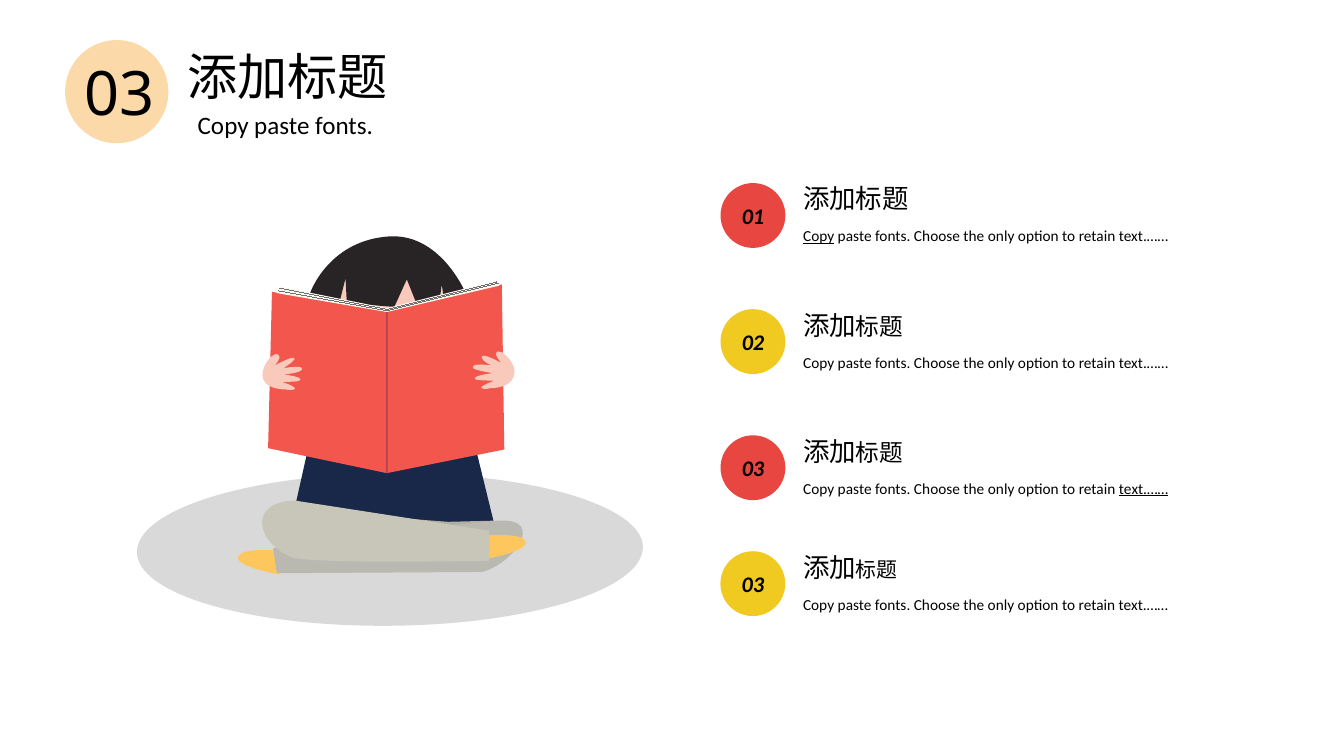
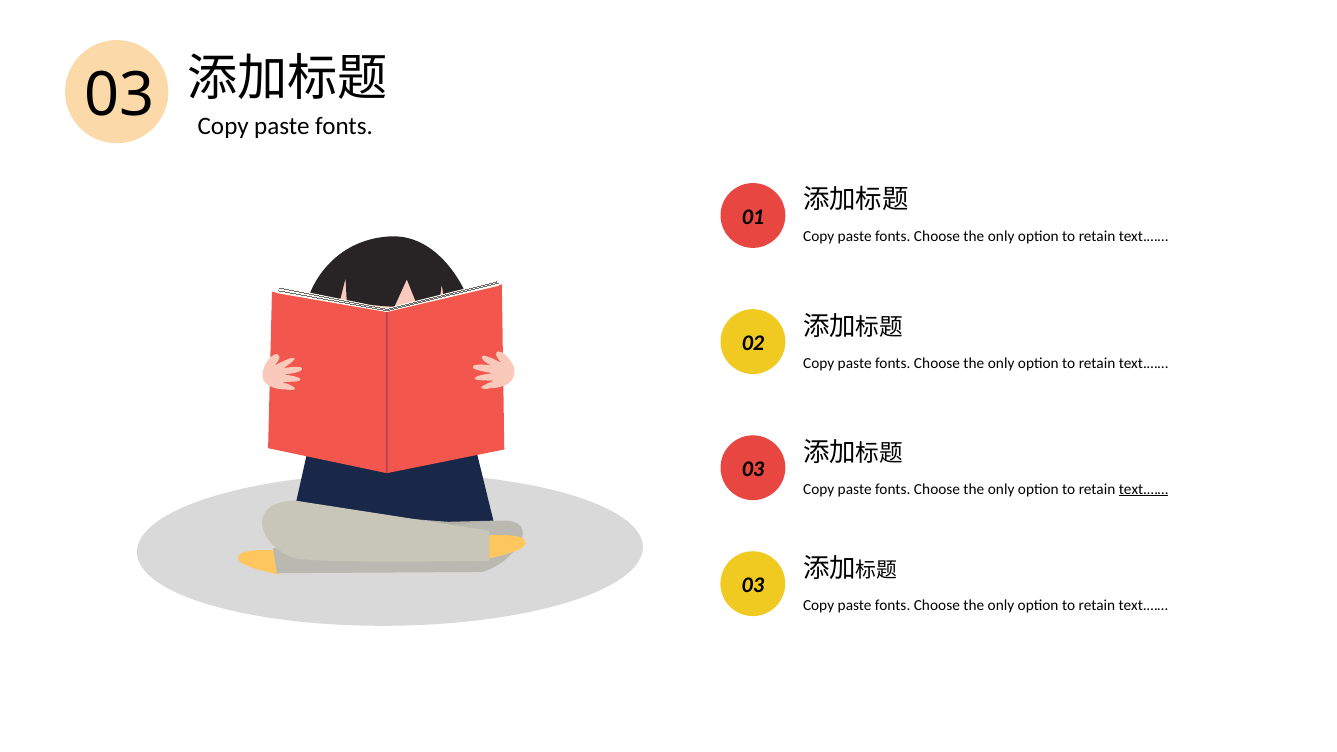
Copy underline: present -> none (819, 237)
